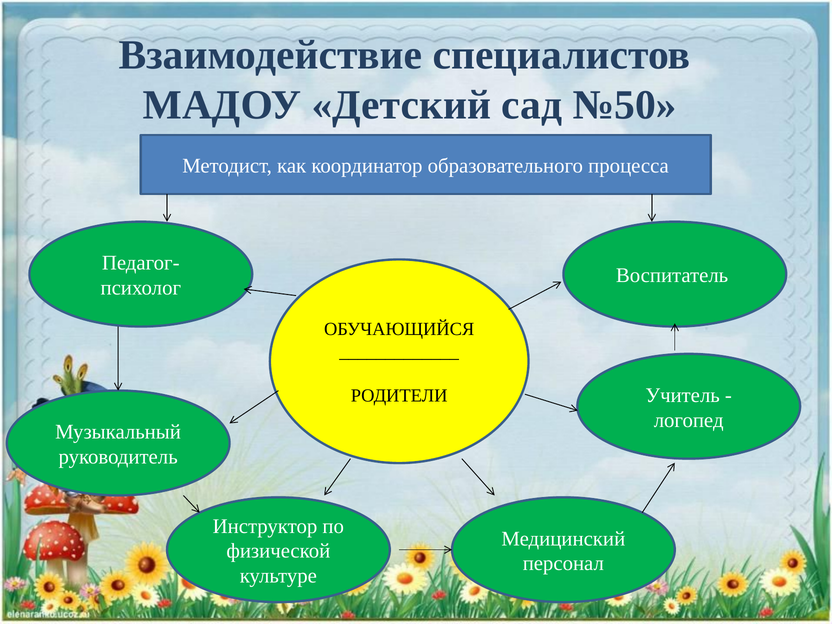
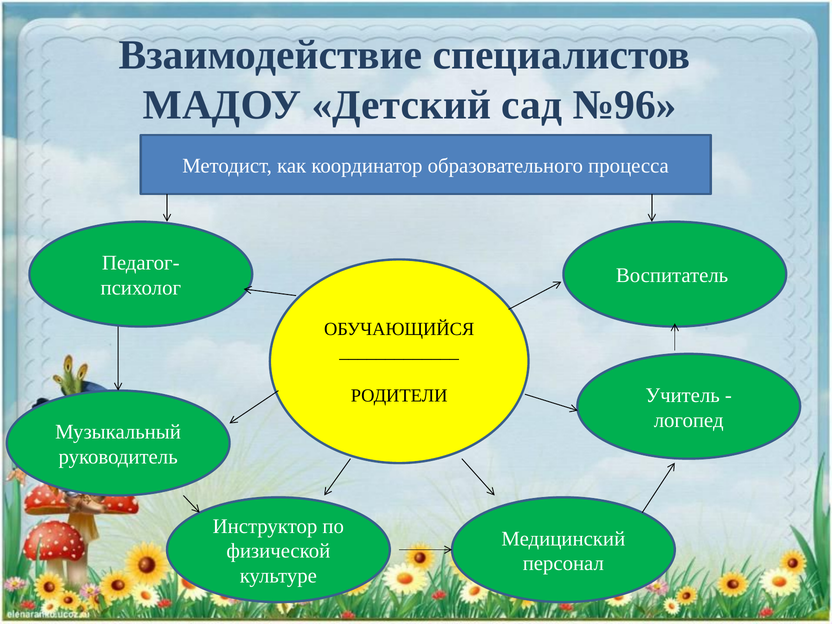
№50: №50 -> №96 (625, 105)
